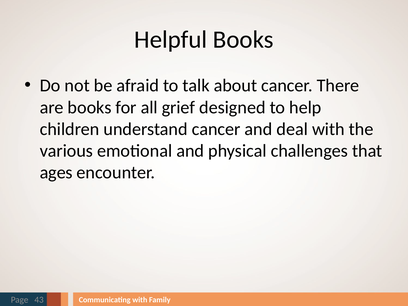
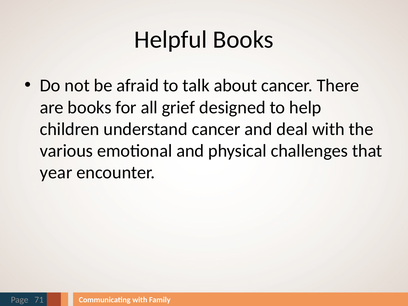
ages: ages -> year (56, 173)
43: 43 -> 71 (39, 300)
